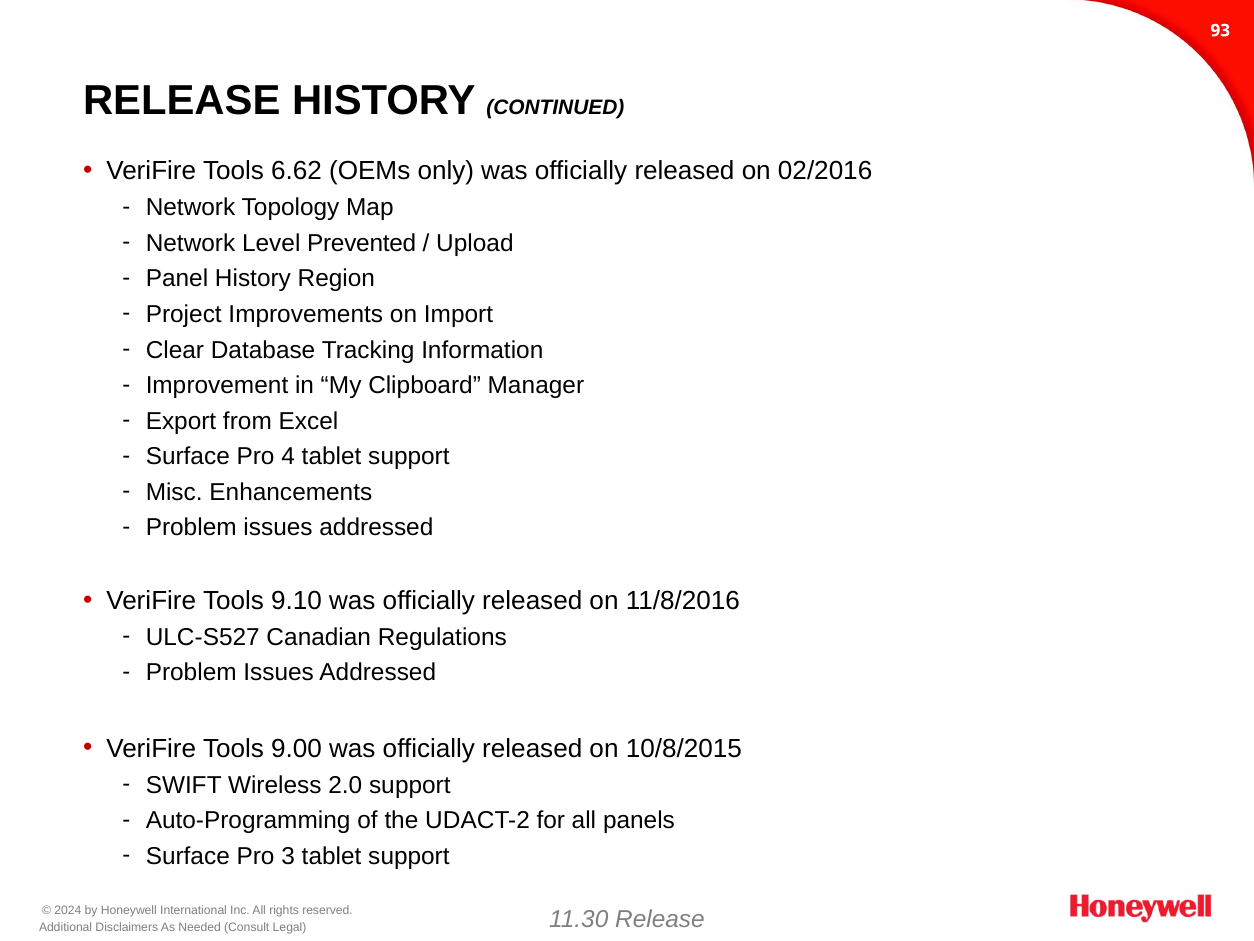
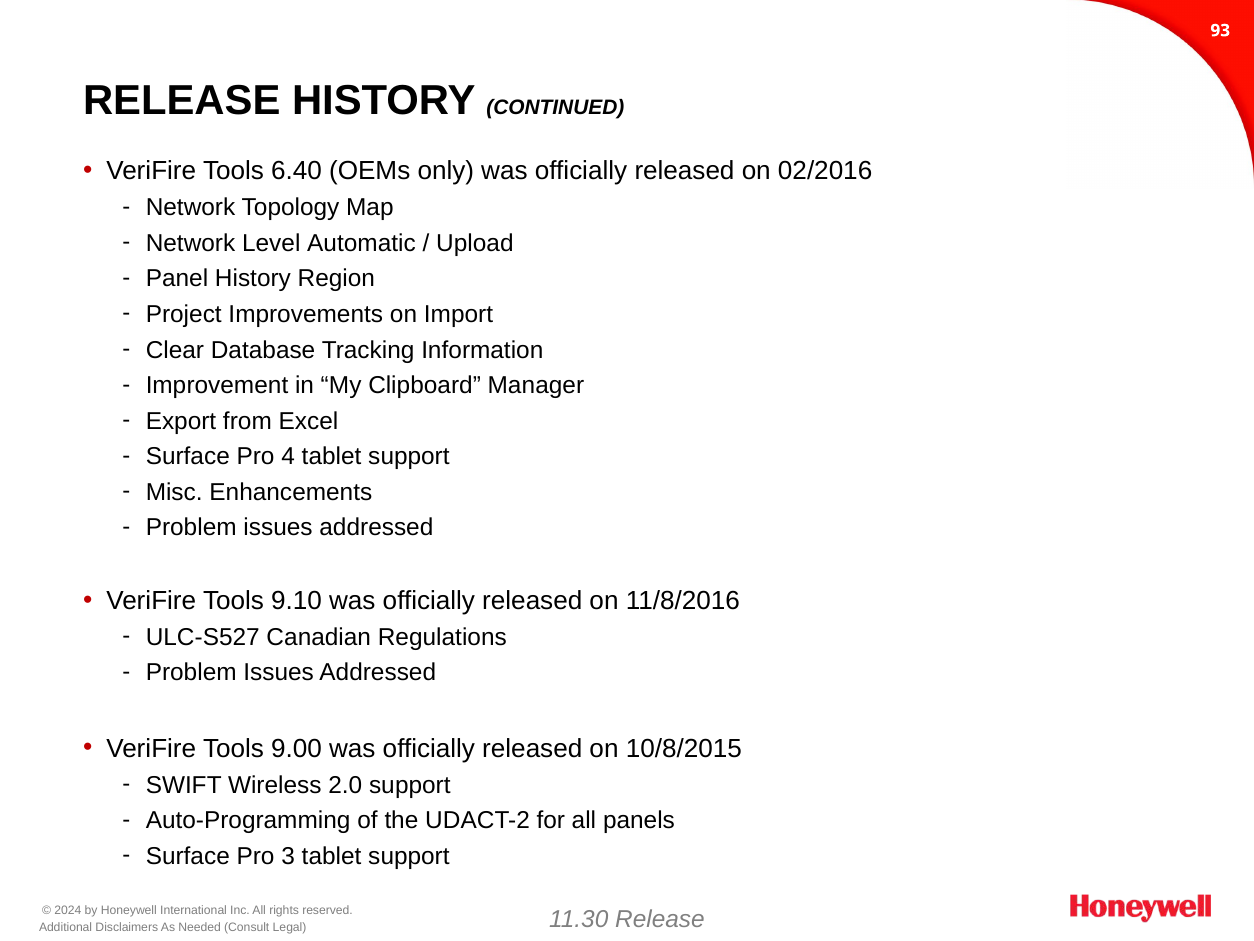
6.62: 6.62 -> 6.40 (296, 171)
Prevented: Prevented -> Automatic (361, 243)
